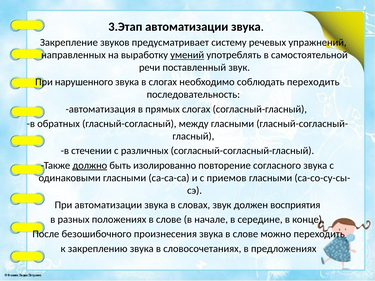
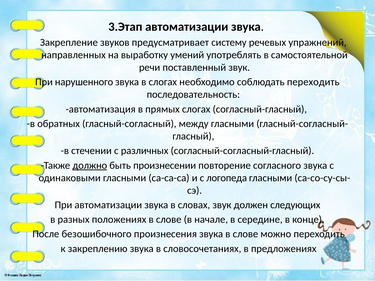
умений underline: present -> none (187, 55)
изолированно: изолированно -> произнесении (165, 165)
приемов: приемов -> логопеда (227, 178)
восприятия: восприятия -> следующих (295, 205)
